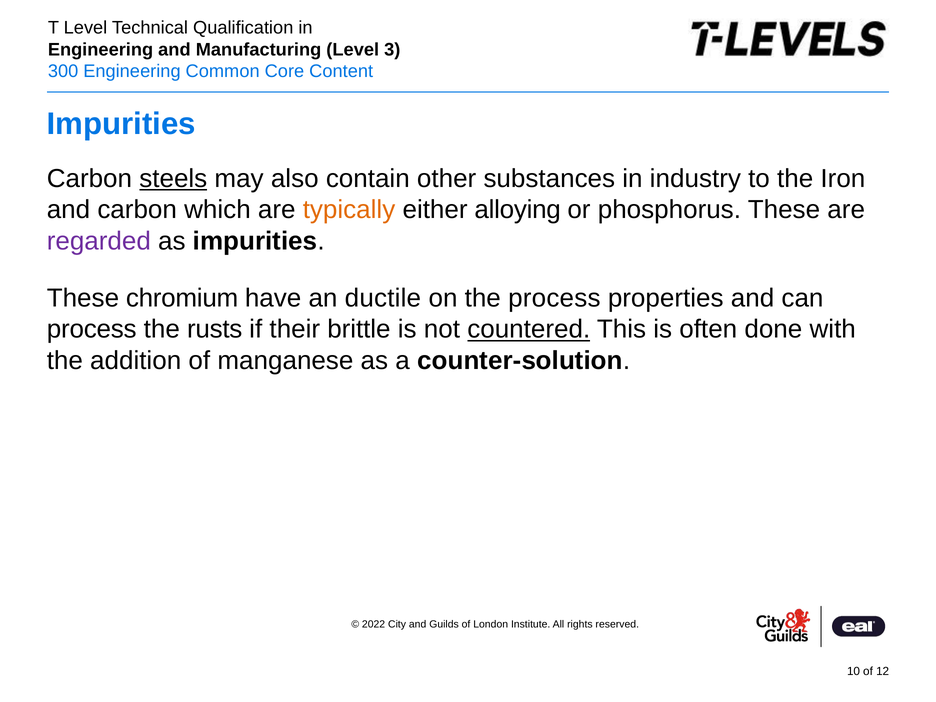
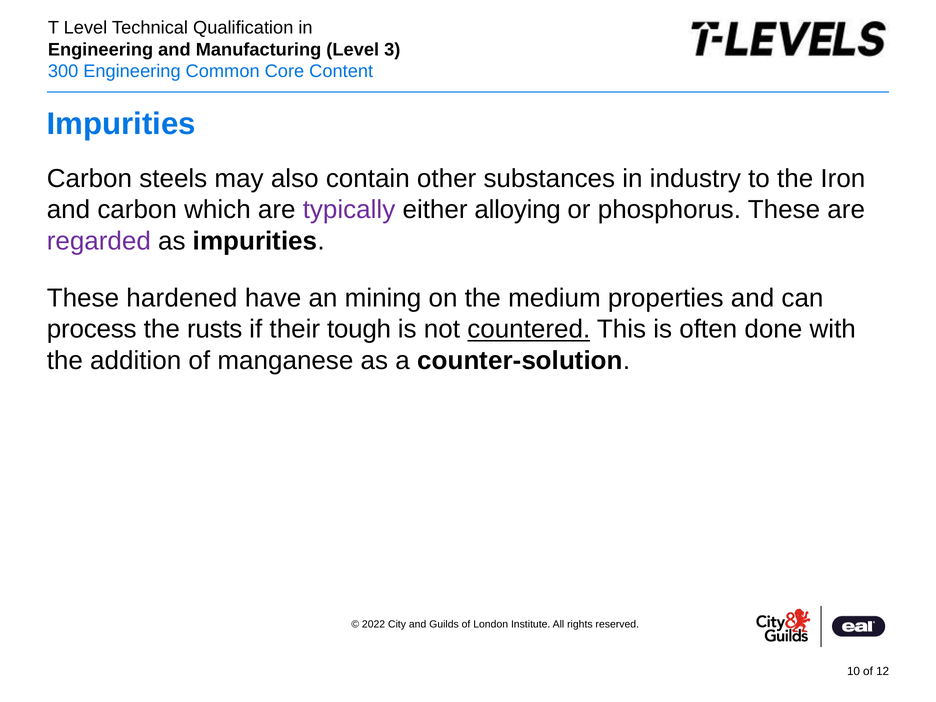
steels underline: present -> none (173, 179)
typically colour: orange -> purple (349, 210)
chromium: chromium -> hardened (182, 298)
ductile: ductile -> mining (383, 298)
the process: process -> medium (554, 298)
brittle: brittle -> tough (359, 329)
